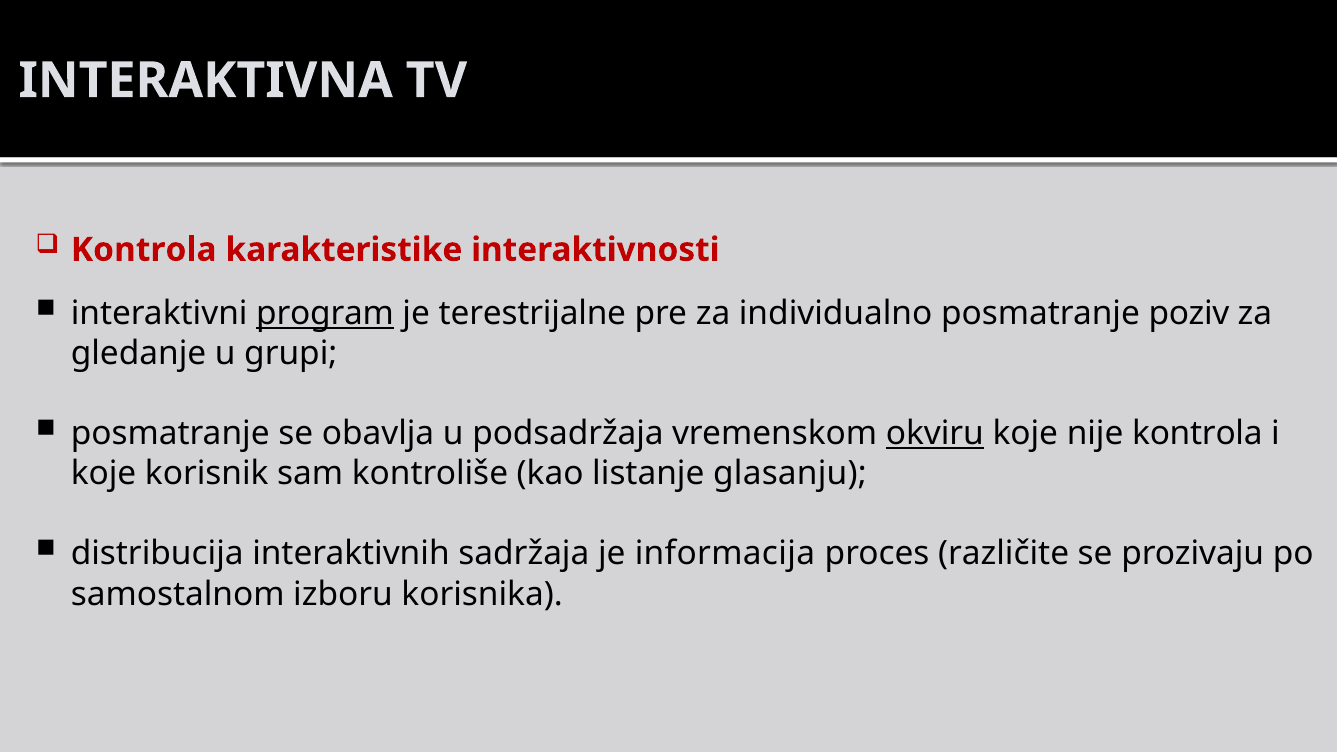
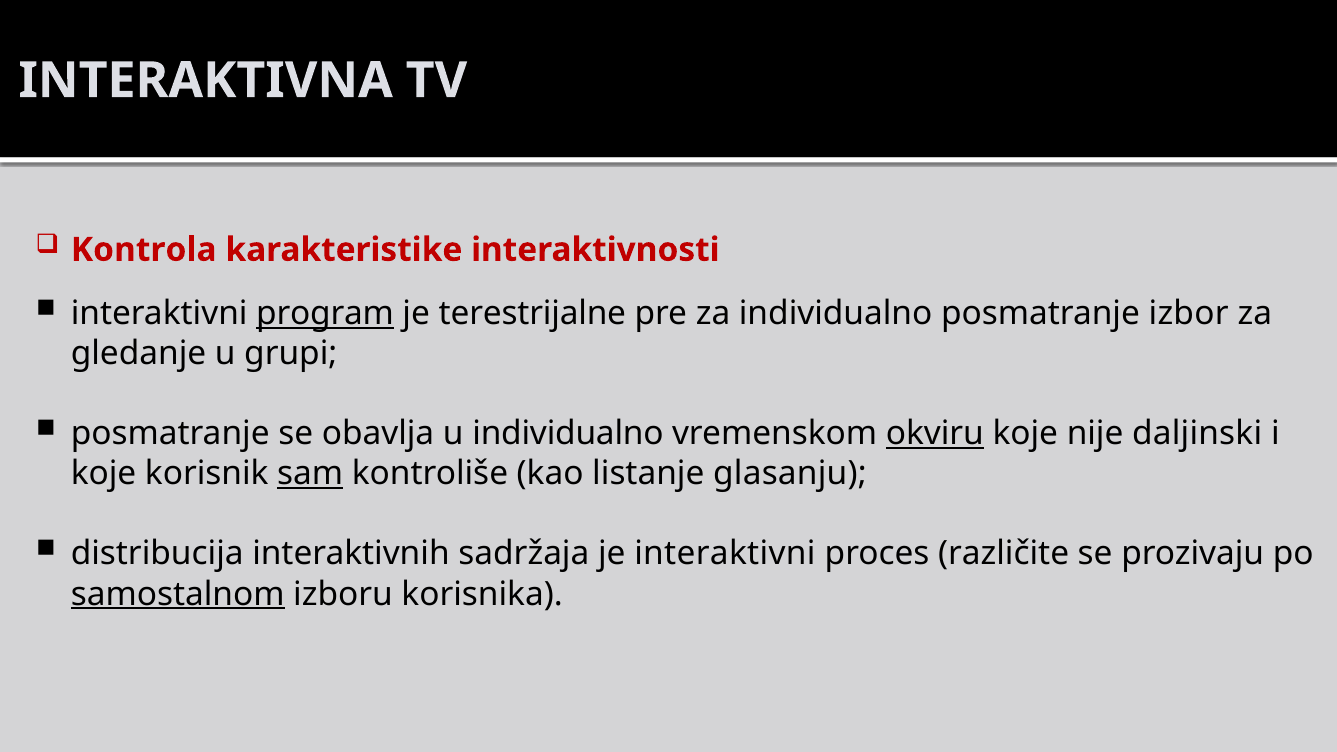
poziv: poziv -> izbor (1189, 313)
u podsadržaja: podsadržaja -> individualno (568, 434)
nije kontrola: kontrola -> daljinski (1197, 434)
sam underline: none -> present (310, 474)
je informacija: informacija -> interaktivni (725, 554)
samostalnom underline: none -> present (178, 594)
